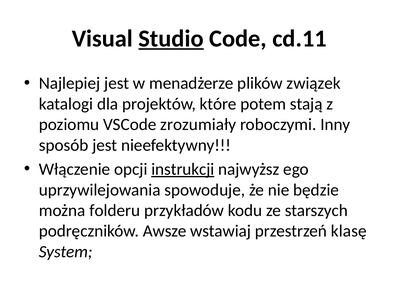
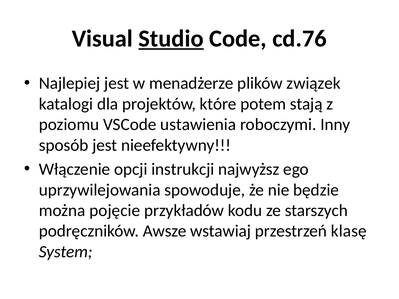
cd.11: cd.11 -> cd.76 (300, 39)
zrozumiały: zrozumiały -> ustawienia (198, 125)
instrukcji underline: present -> none (183, 169)
folderu: folderu -> pojęcie (115, 211)
